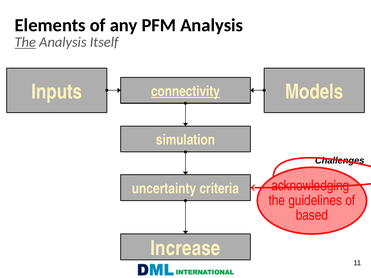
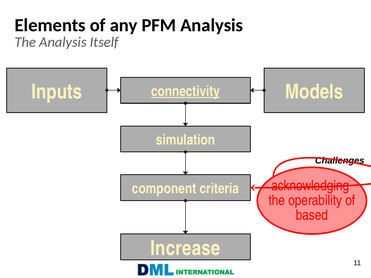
The underline: present -> none (25, 42)
uncertainty: uncertainty -> component (164, 189)
guidelines: guidelines -> operability (315, 200)
